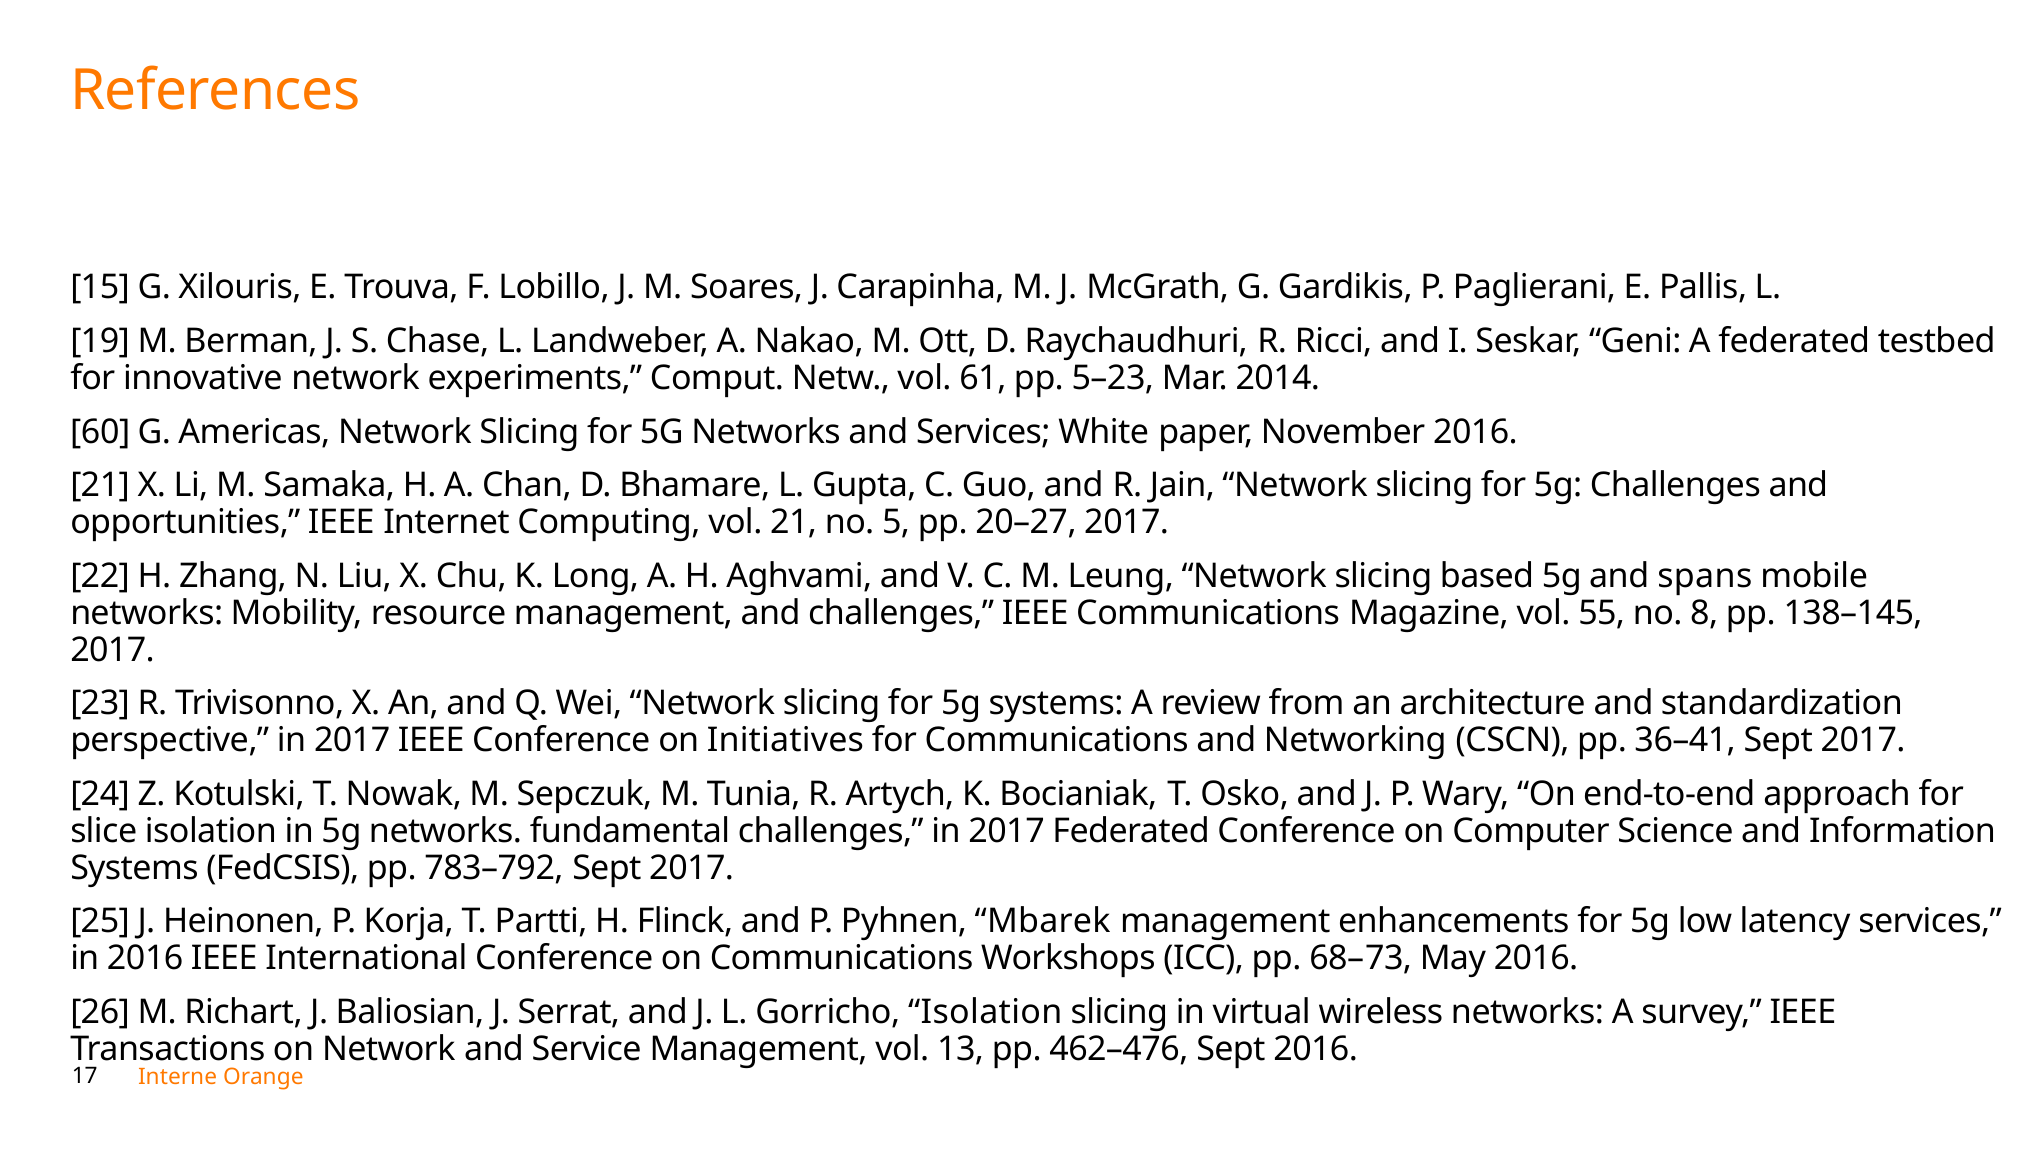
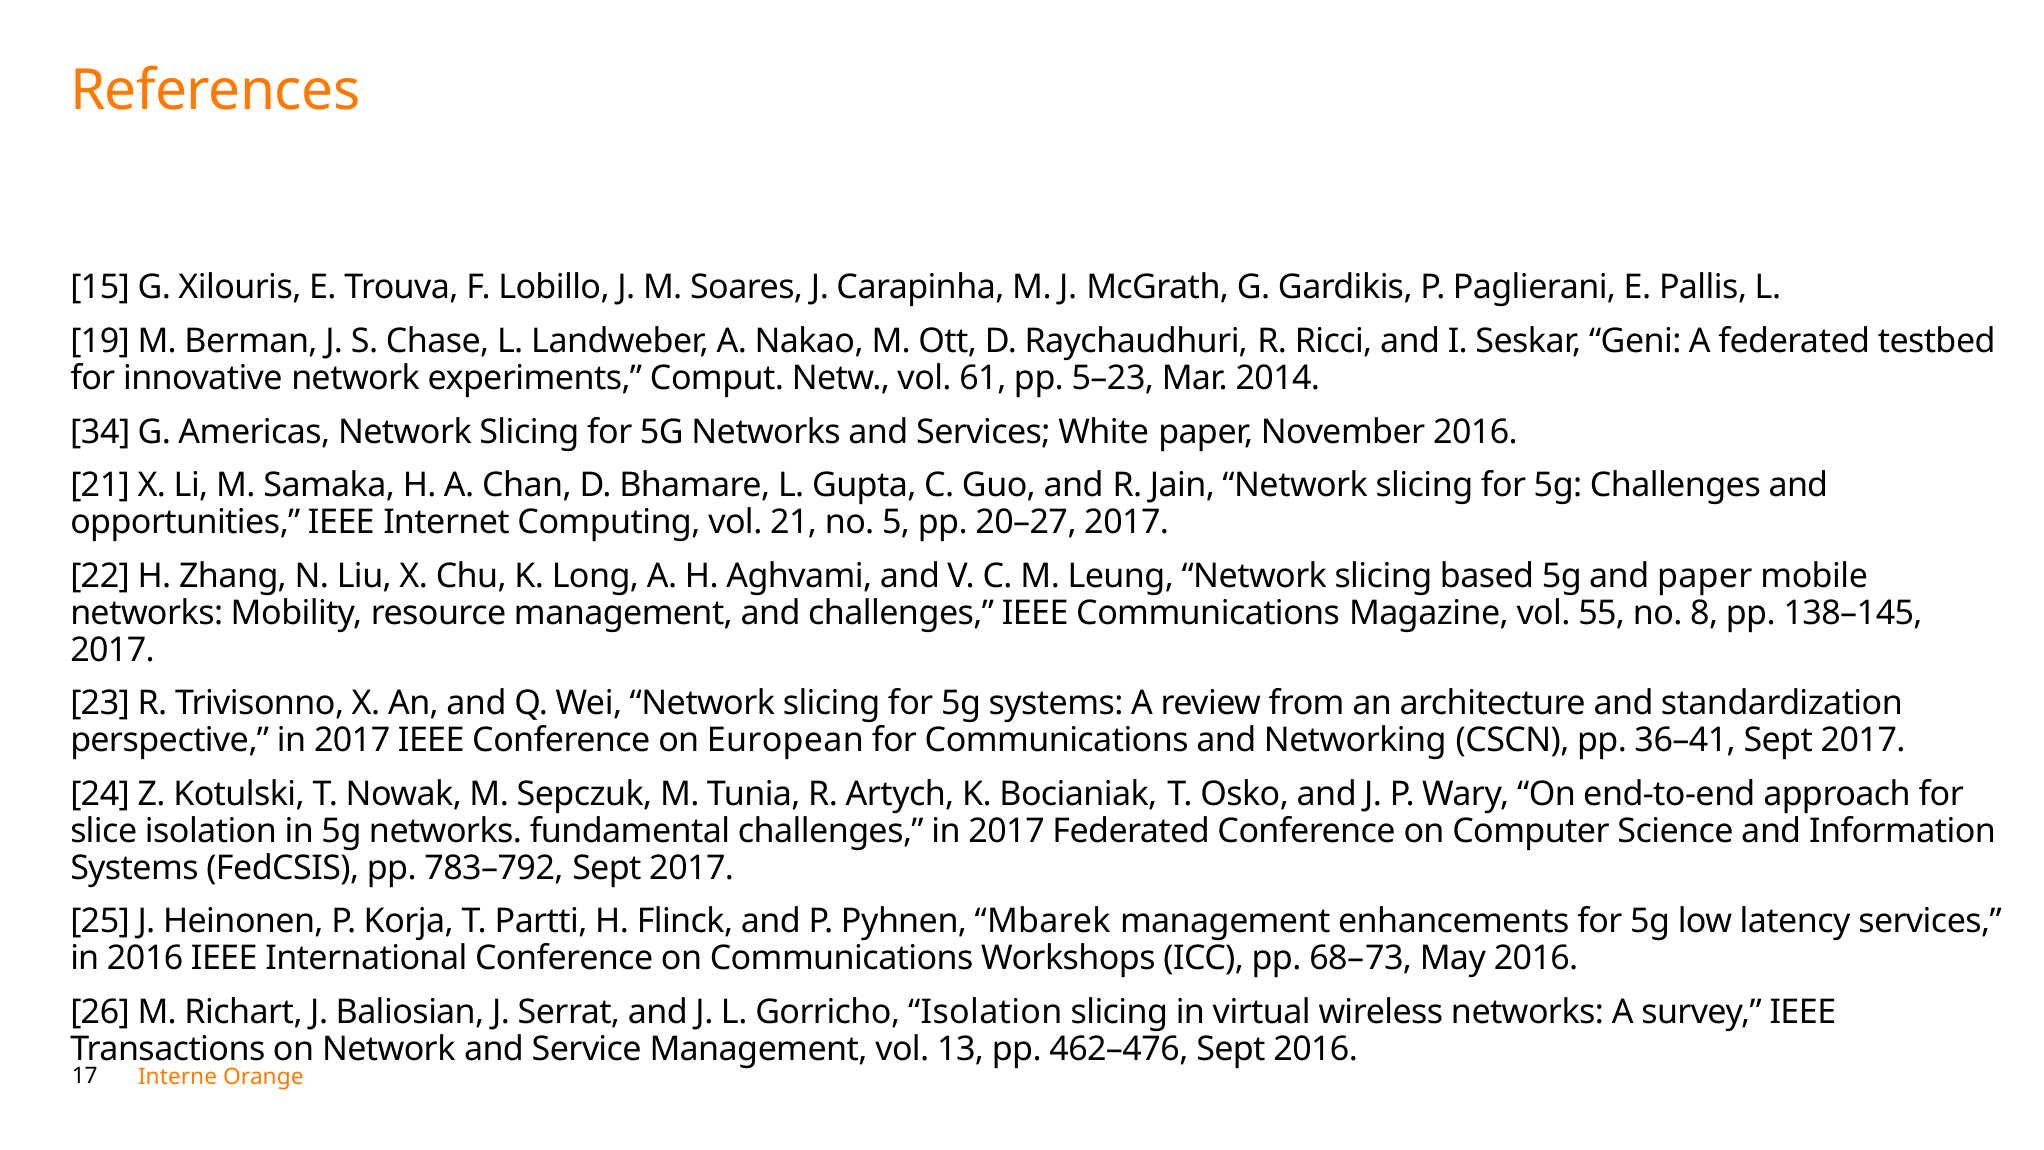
60: 60 -> 34 (100, 432)
and spans: spans -> paper (1705, 576)
Initiatives: Initiatives -> European (785, 740)
